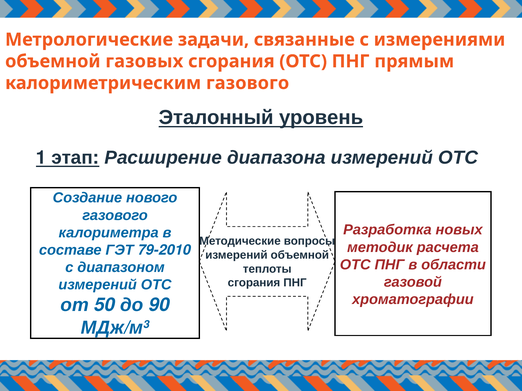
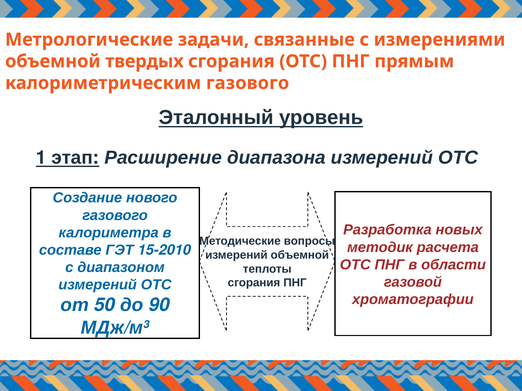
газовых: газовых -> твердых (144, 61)
79-2010: 79-2010 -> 15-2010 (164, 250)
